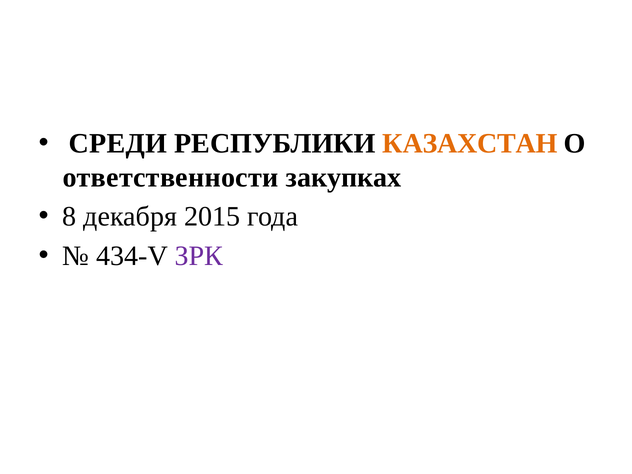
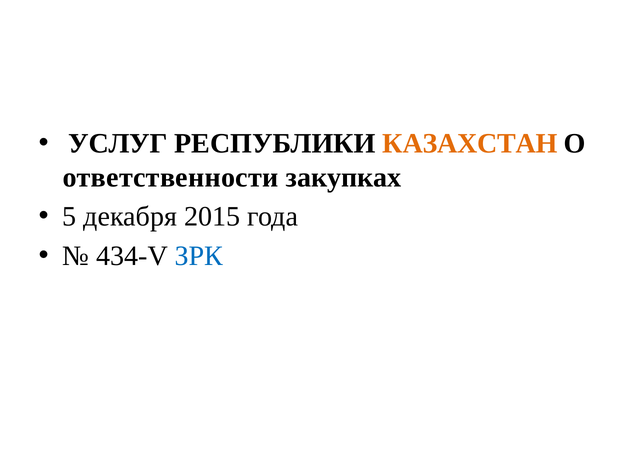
СРЕДИ: СРЕДИ -> УСЛУГ (118, 144)
8: 8 -> 5 (69, 217)
ЗРК colour: purple -> blue (199, 256)
